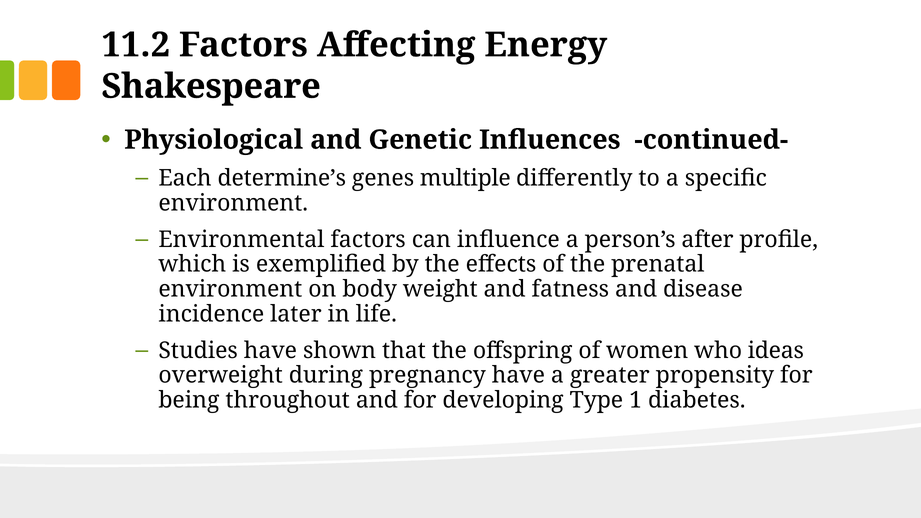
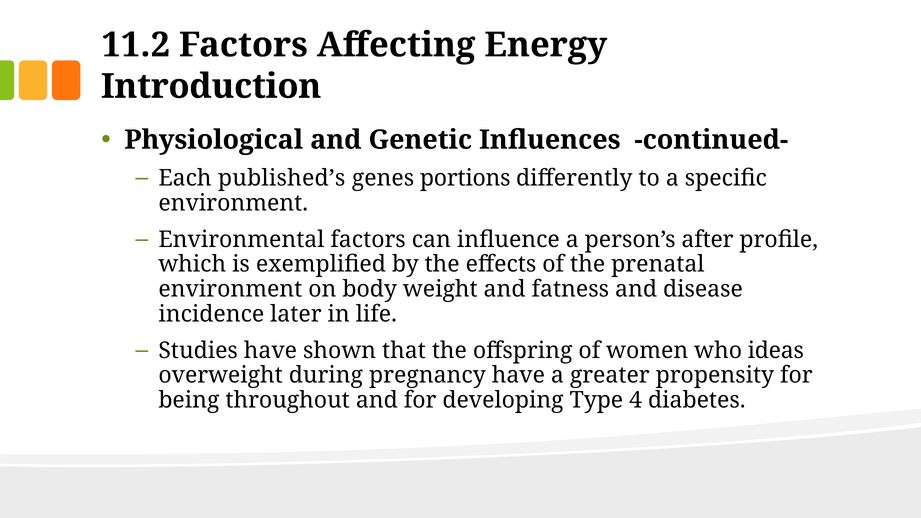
Shakespeare: Shakespeare -> Introduction (211, 86)
determine’s: determine’s -> published’s (282, 178)
multiple: multiple -> portions (465, 178)
1: 1 -> 4 (636, 400)
